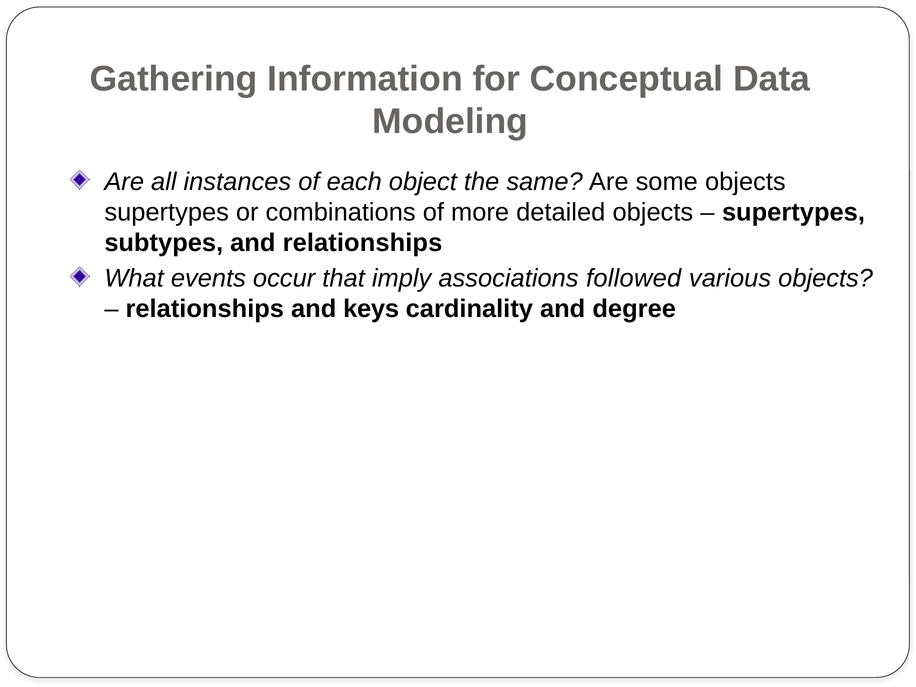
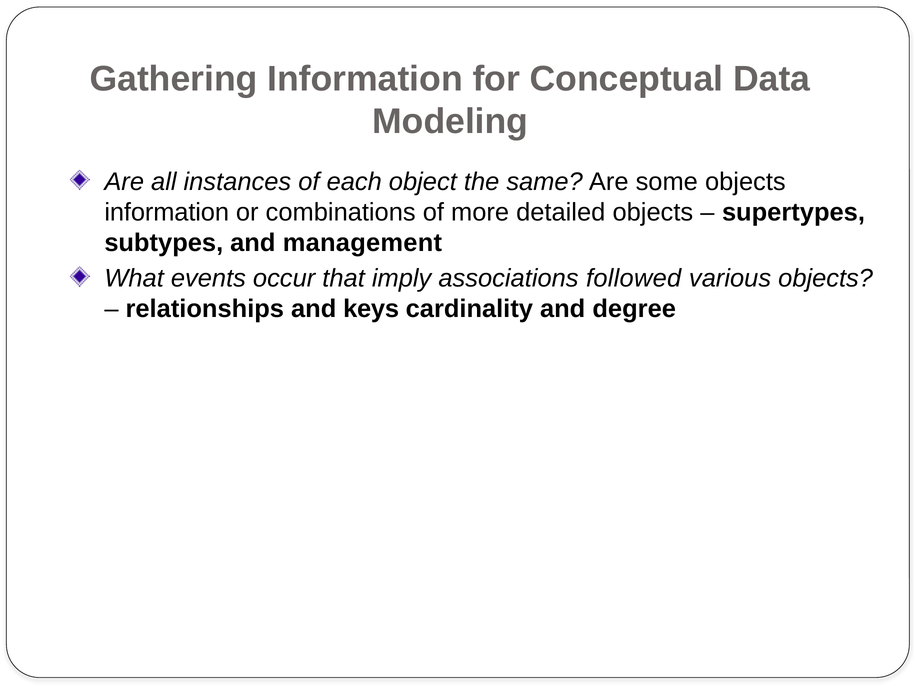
supertypes: supertypes -> information (167, 212)
and relationships: relationships -> management (362, 243)
